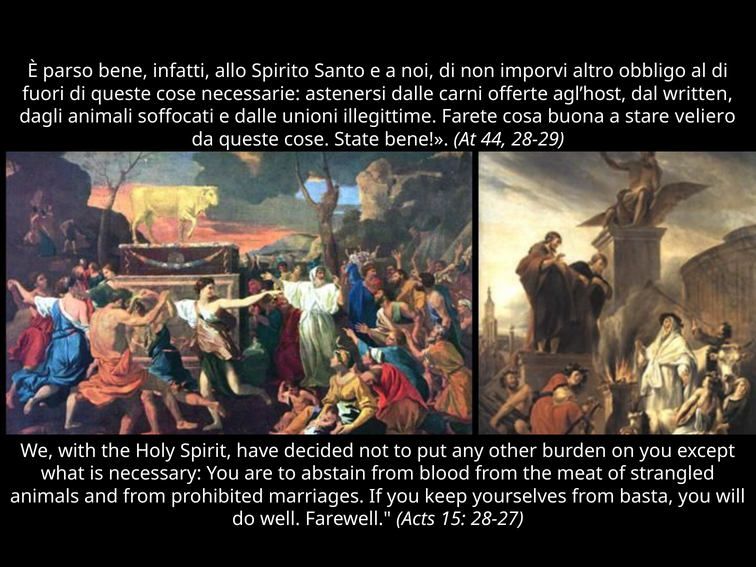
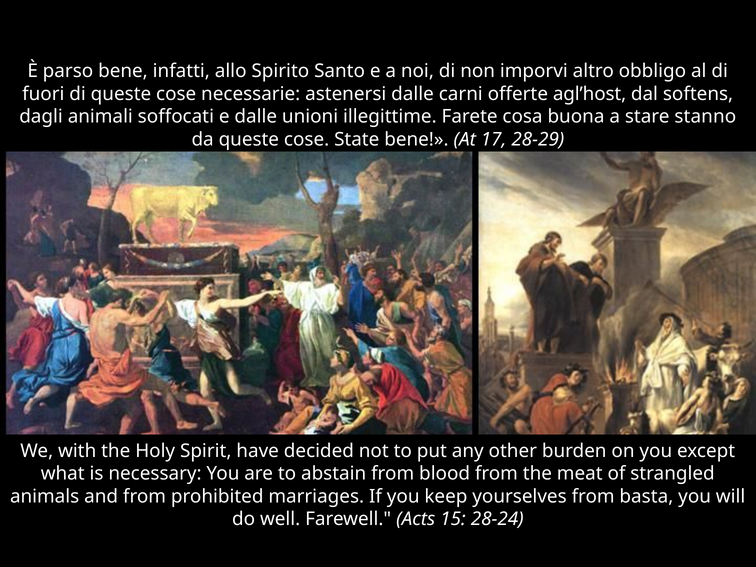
written: written -> softens (698, 94)
veliero: veliero -> stanno (705, 117)
44: 44 -> 17 (494, 139)
28-27: 28-27 -> 28-24 (497, 519)
